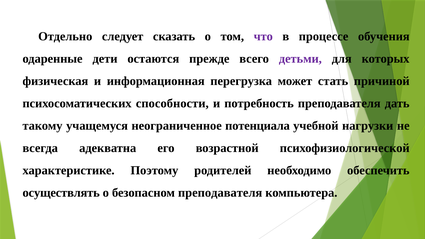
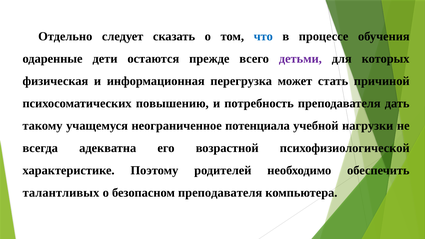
что colour: purple -> blue (263, 36)
способности: способности -> повышению (172, 103)
осуществлять: осуществлять -> талантливых (61, 193)
